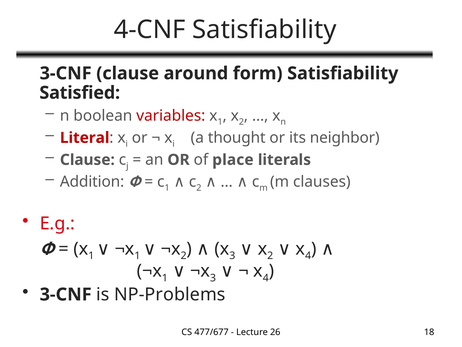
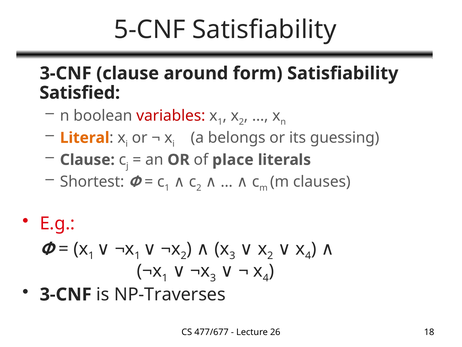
4-CNF: 4-CNF -> 5-CNF (150, 30)
Literal colour: red -> orange (85, 138)
thought: thought -> belongs (237, 138)
neighbor: neighbor -> guessing (345, 138)
Addition: Addition -> Shortest (92, 182)
NP-Problems: NP-Problems -> NP-Traverses (170, 294)
